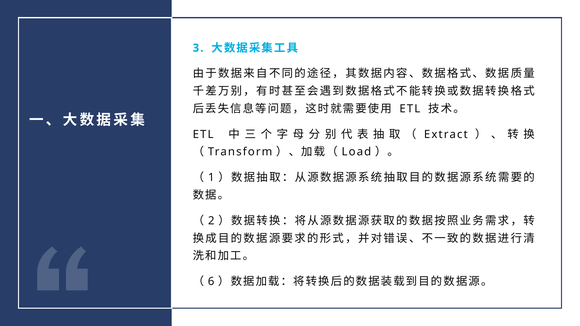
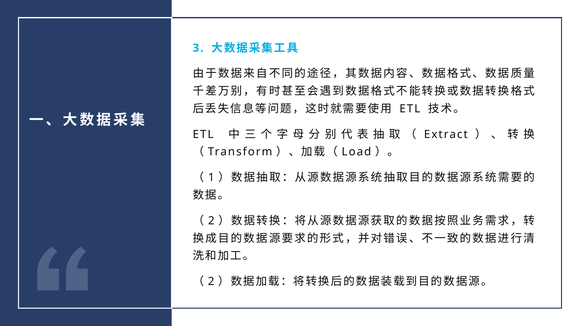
6: 6 -> 2 (211, 282)
